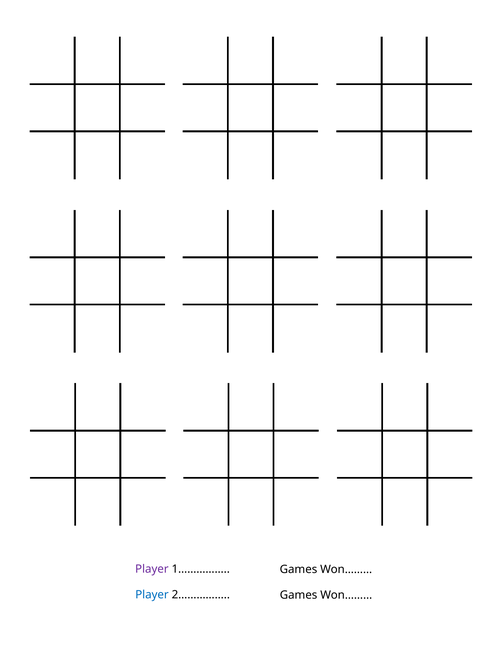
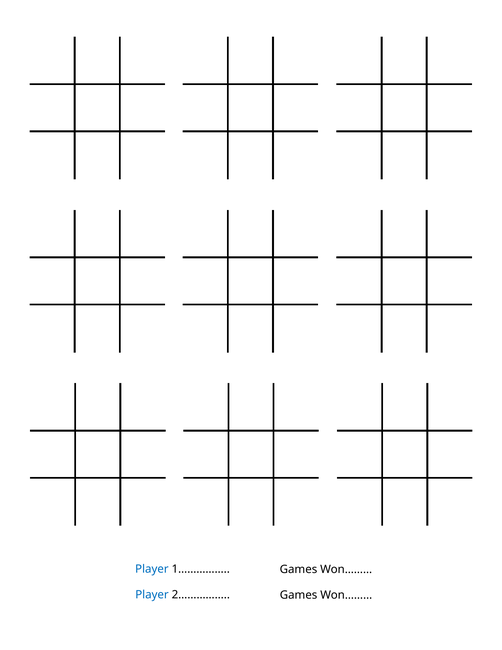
Player colour: purple -> blue (152, 569)
